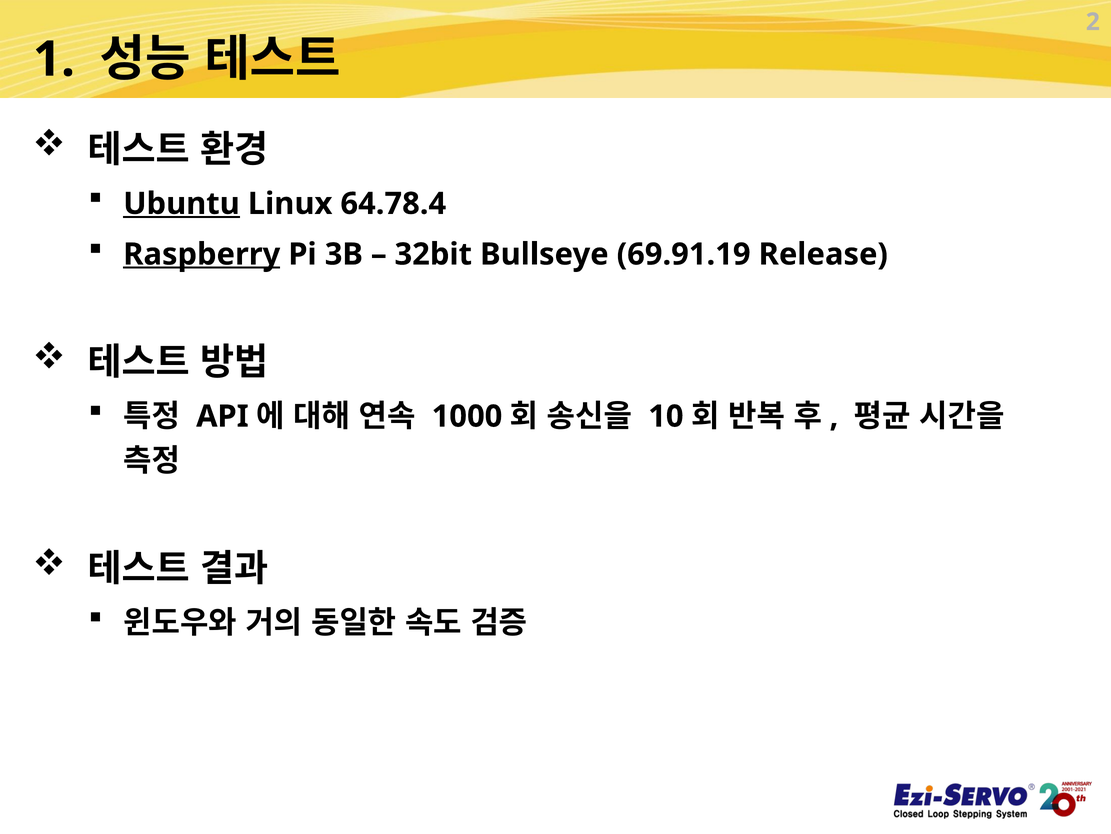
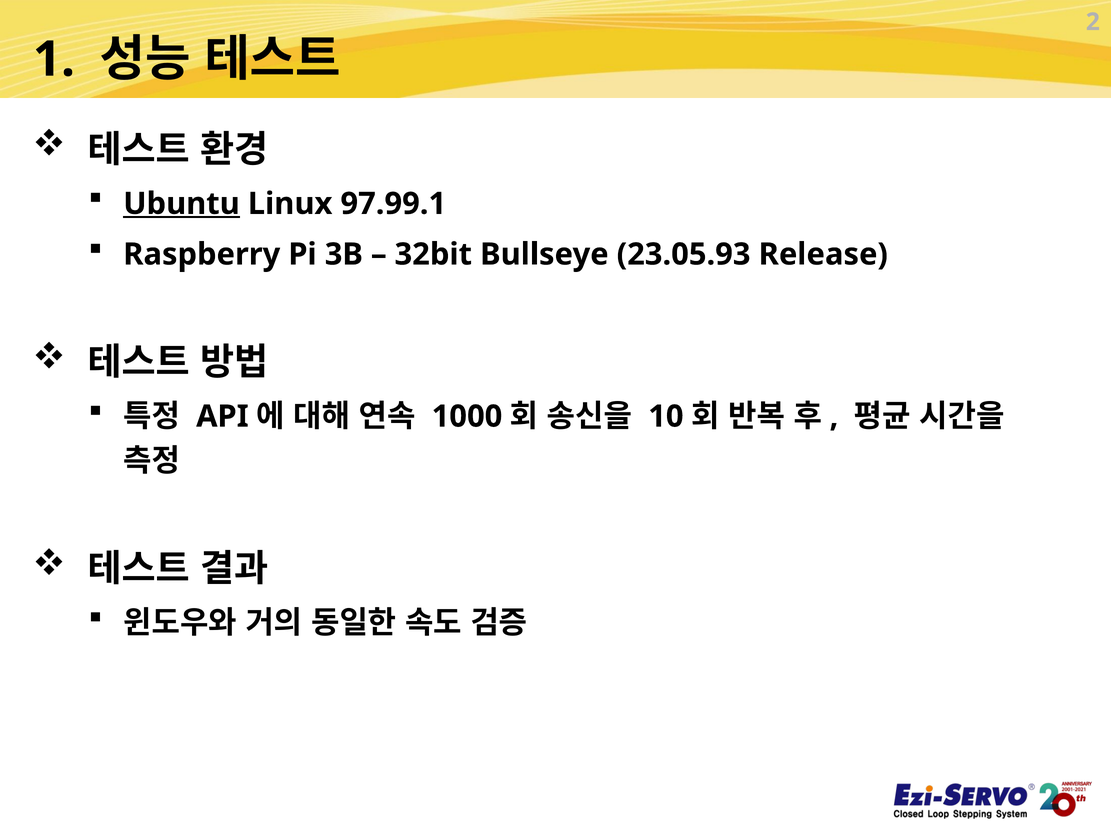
64.78.4: 64.78.4 -> 97.99.1 (393, 204)
Raspberry underline: present -> none (202, 254)
69.91.19: 69.91.19 -> 23.05.93 (684, 254)
